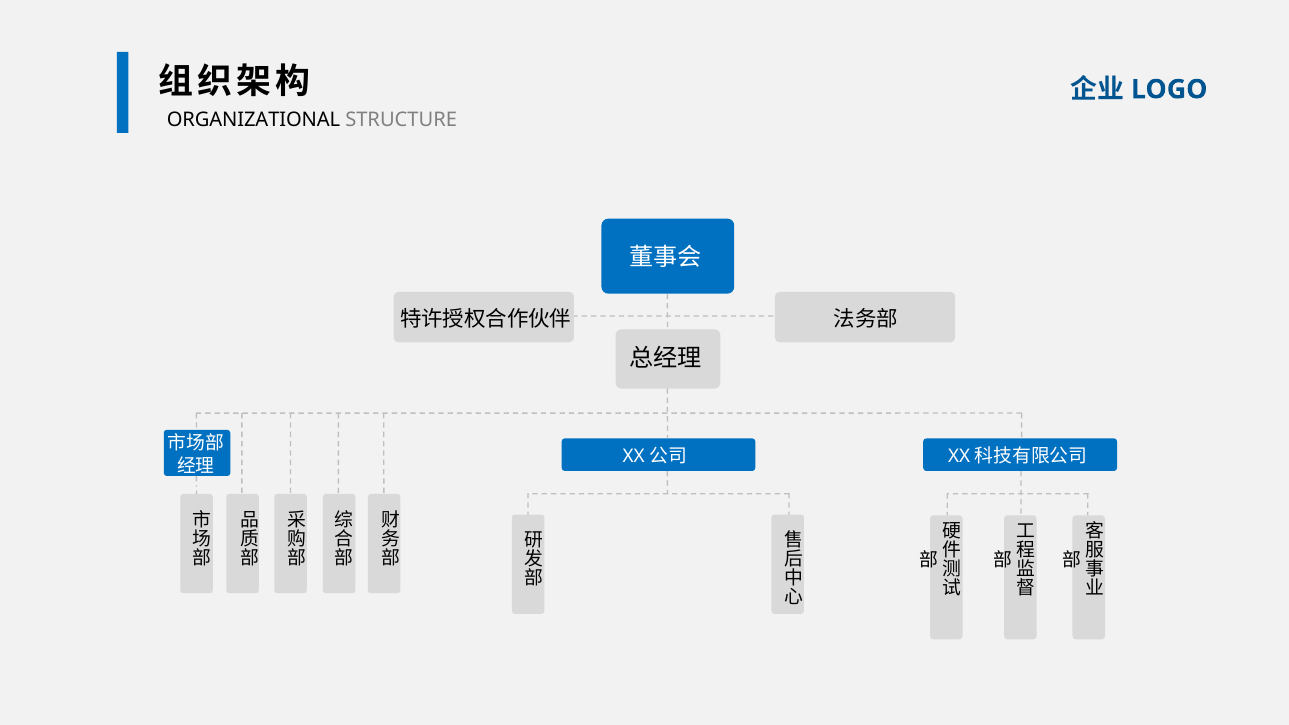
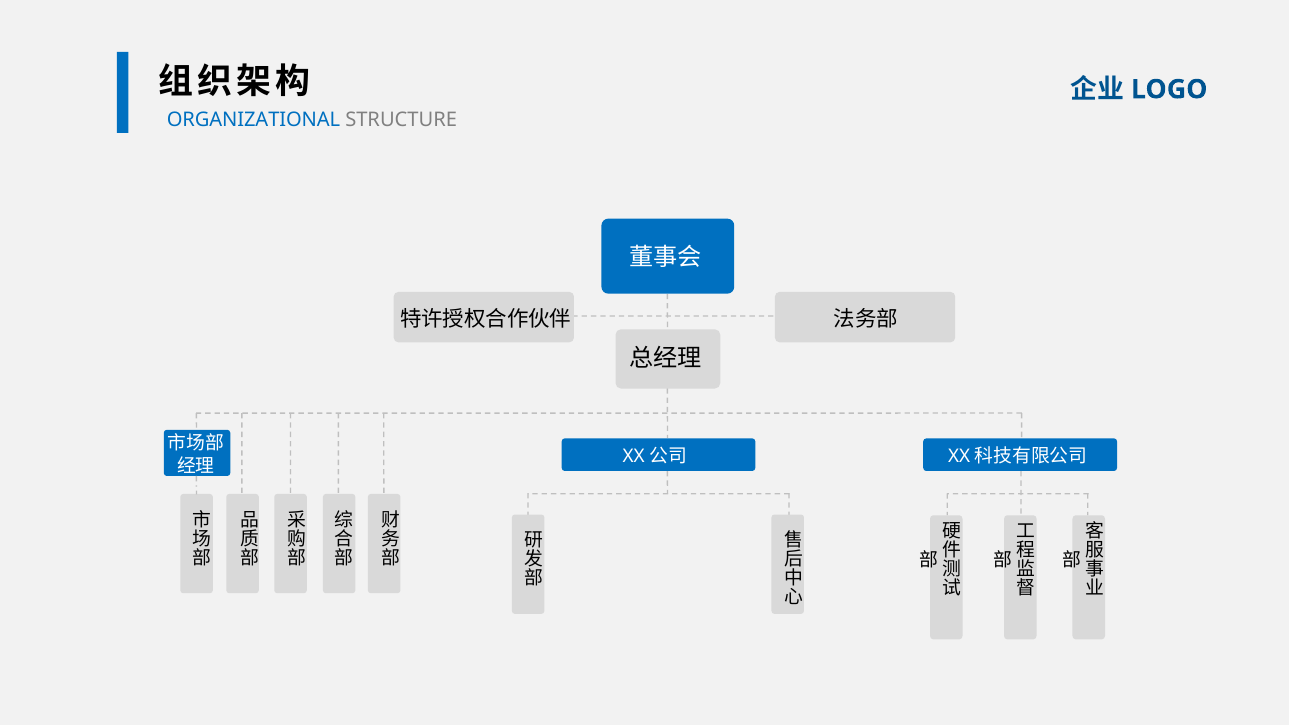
ORGANIZATIONAL colour: black -> blue (254, 120)
